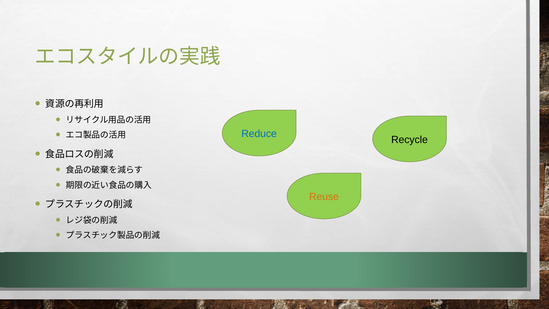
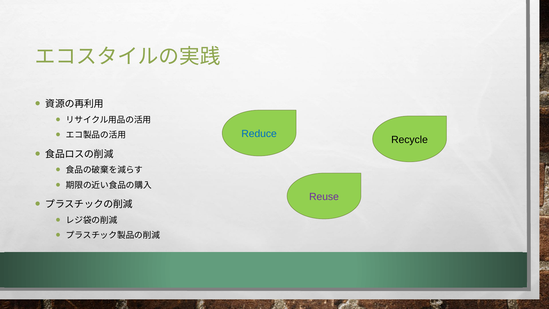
Reuse colour: orange -> purple (324, 197)
